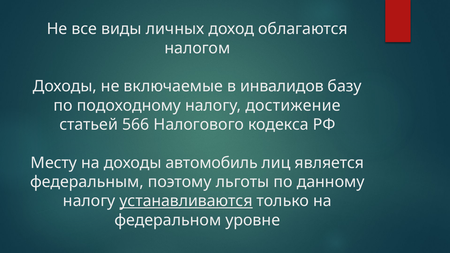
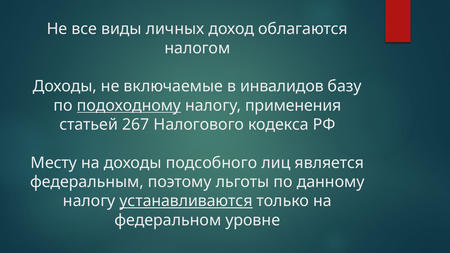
подоходному underline: none -> present (129, 106)
достижение: достижение -> применения (293, 106)
566: 566 -> 267 (136, 125)
автомобиль: автомобиль -> подсобного (211, 163)
